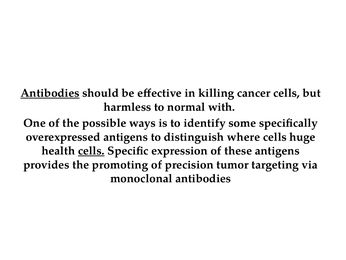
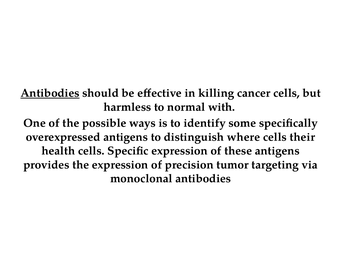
huge: huge -> their (302, 137)
cells underline: present -> none (91, 151)
the promoting: promoting -> expression (120, 164)
